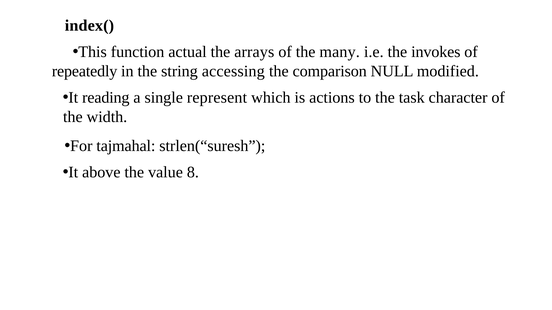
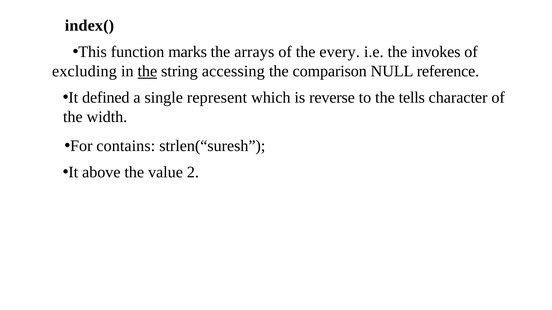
actual: actual -> marks (188, 52)
many: many -> every (340, 52)
repeatedly: repeatedly -> excluding (84, 71)
the underline: none -> present (147, 71)
modified: modified -> reference (448, 71)
reading: reading -> defined (106, 98)
actions: actions -> reverse (332, 98)
task: task -> tells (412, 98)
tajmahal: tajmahal -> contains (126, 146)
8: 8 -> 2 (193, 173)
